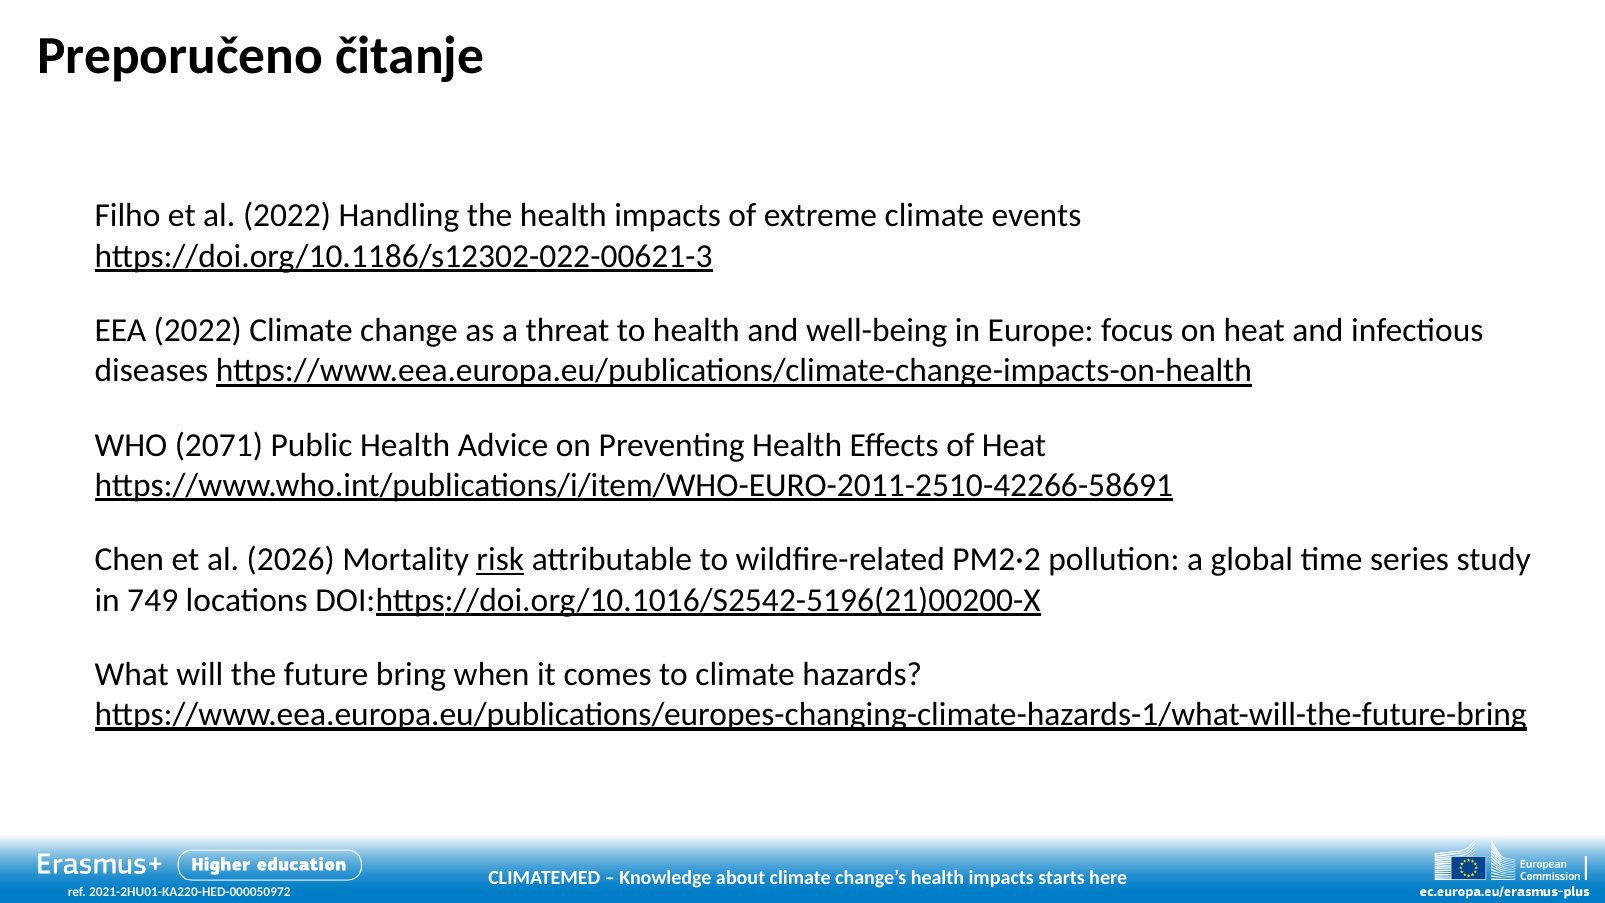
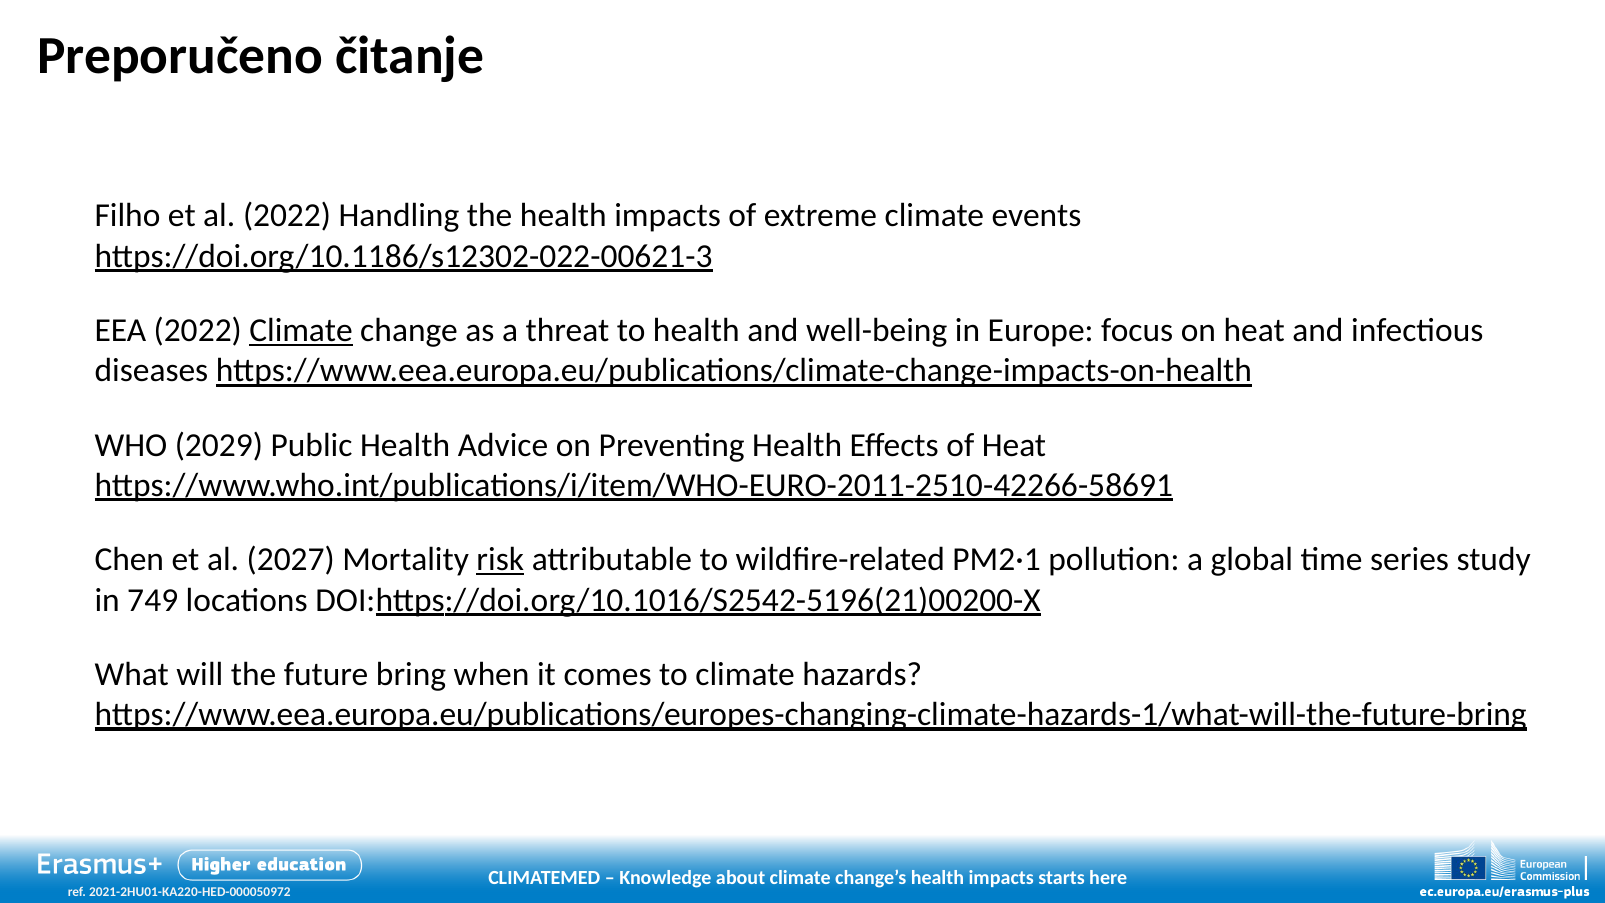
Climate underline: none -> present (301, 330)
2071: 2071 -> 2029 (219, 445)
2026: 2026 -> 2027 (291, 560)
PM2·2: PM2·2 -> PM2·1 (997, 560)
